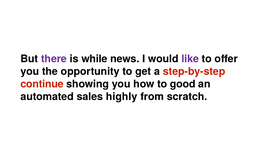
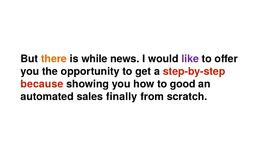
there colour: purple -> orange (54, 59)
continue: continue -> because (42, 84)
highly: highly -> finally (122, 97)
